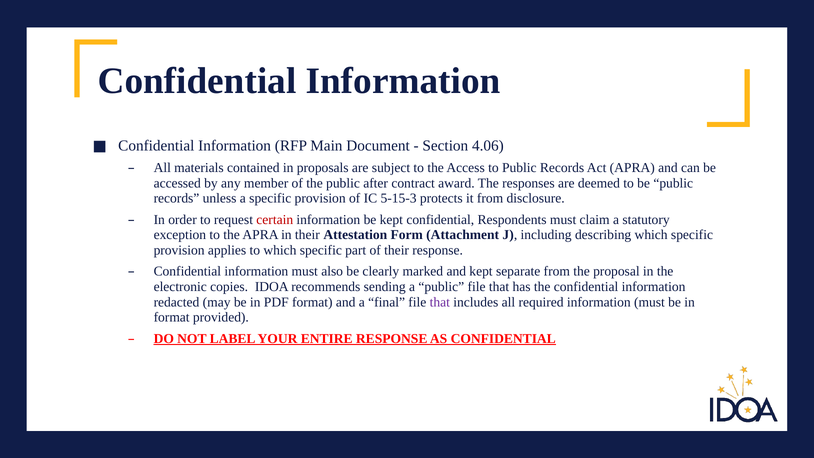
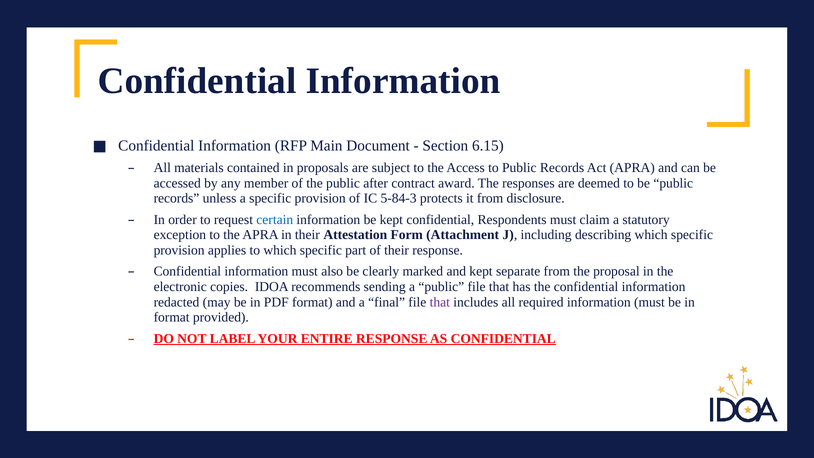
4.06: 4.06 -> 6.15 (488, 146)
5-15-3: 5-15-3 -> 5-84-3 (399, 198)
certain colour: red -> blue (275, 220)
